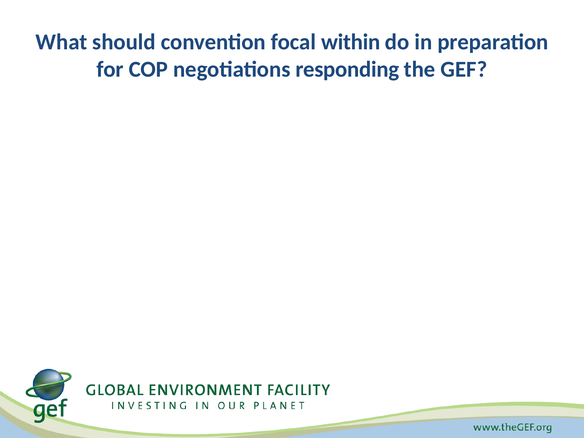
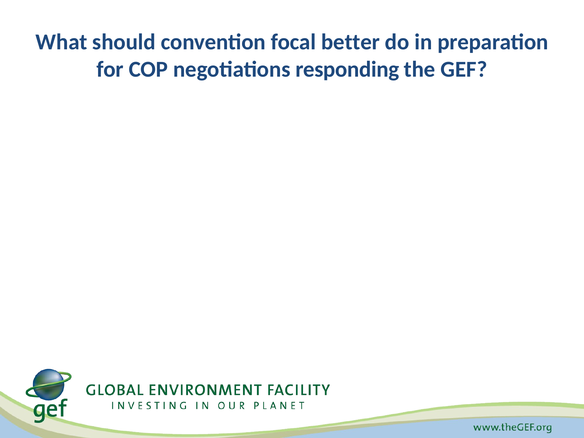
within: within -> better (351, 42)
